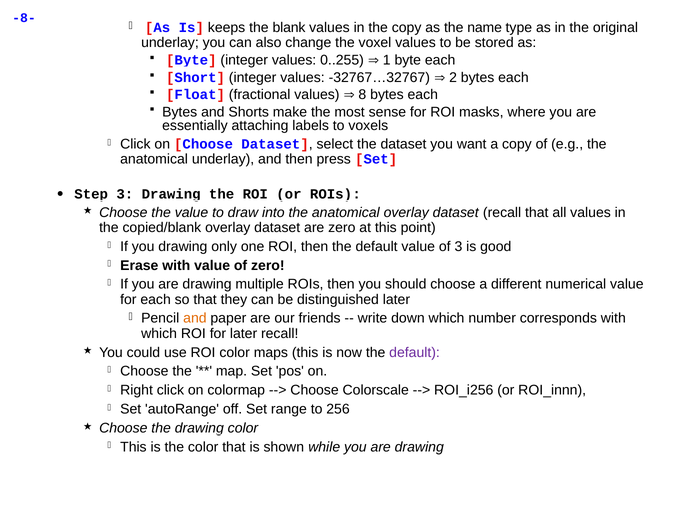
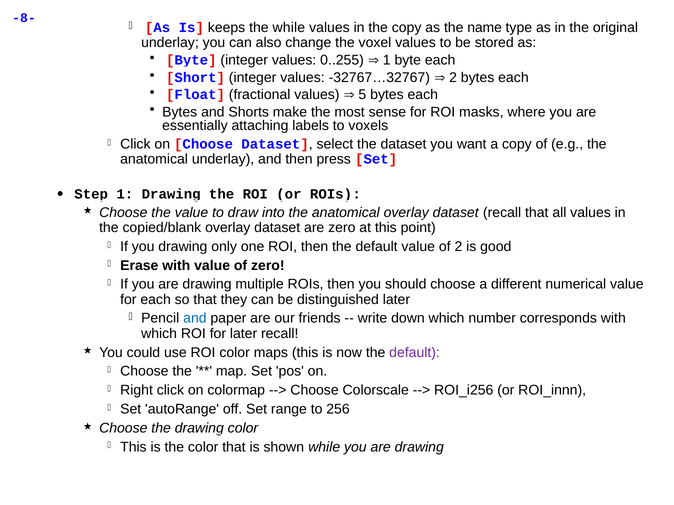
the blank: blank -> while (289, 28)
8: 8 -> 5 (362, 95)
Step 3: 3 -> 1 (125, 194)
of 3: 3 -> 2 (458, 247)
and colour: orange -> blue (195, 319)
